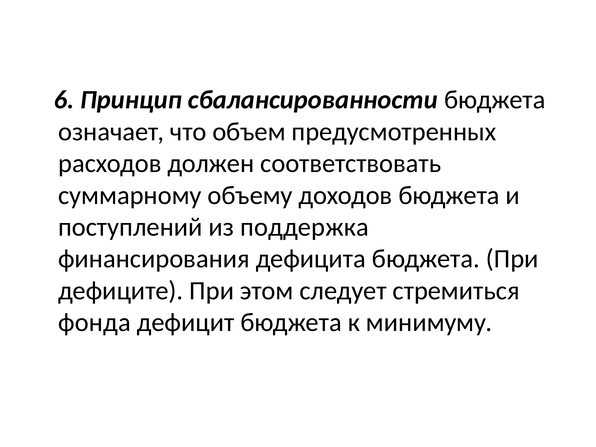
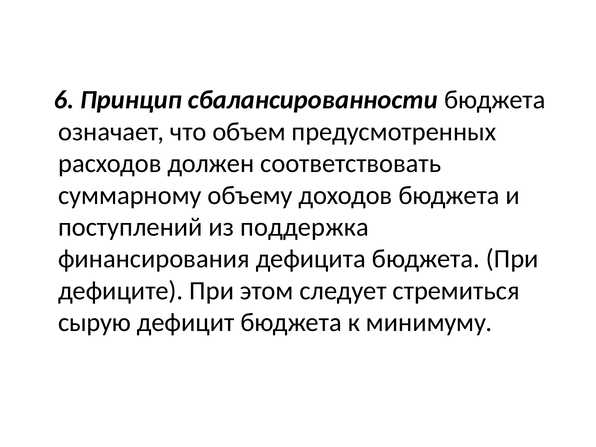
фонда: фонда -> сырую (95, 322)
